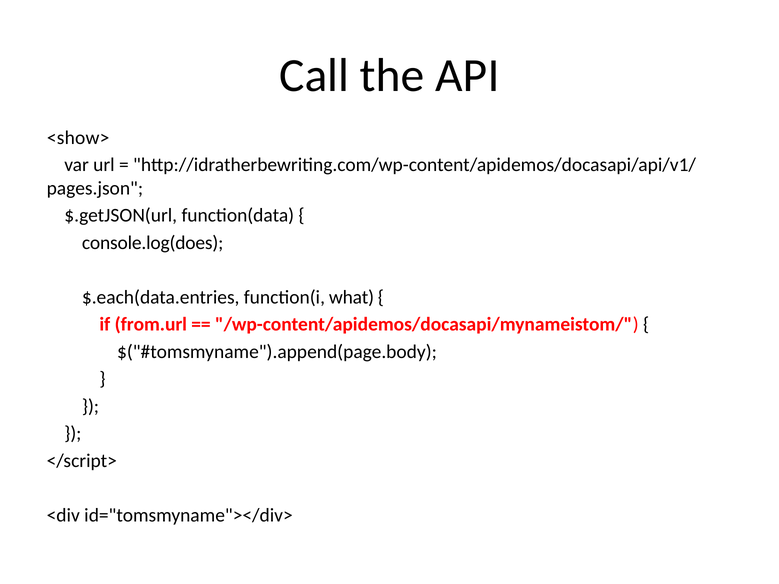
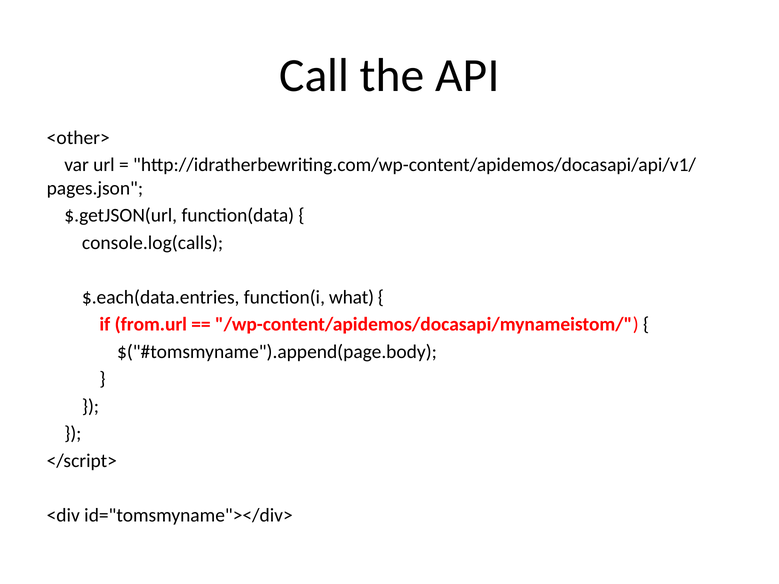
<show>: <show> -> <other> (78, 138)
console.log(does: console.log(does -> console.log(calls (153, 243)
